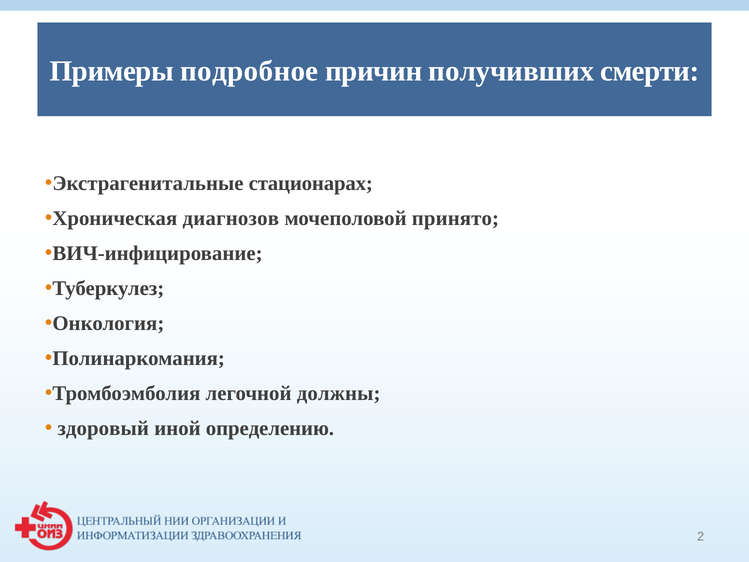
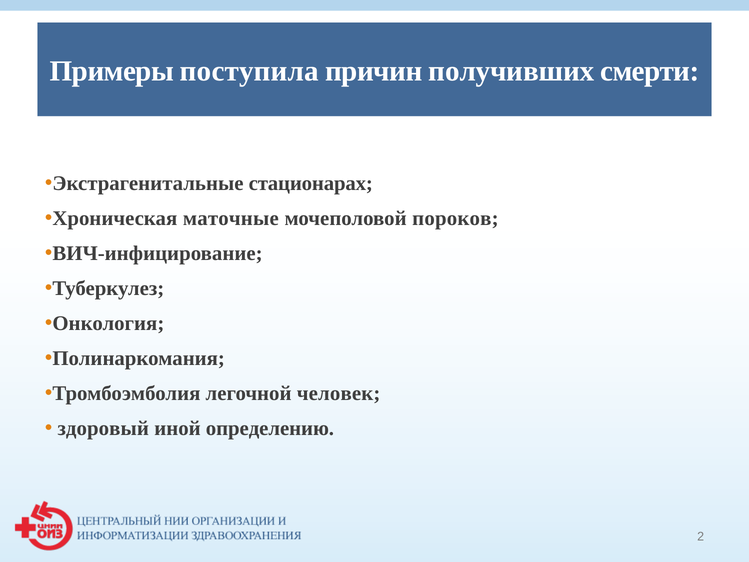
подробное: подробное -> поступила (249, 71)
диагнозов: диагнозов -> маточные (231, 218)
принято: принято -> пороков (455, 218)
должны: должны -> человек (339, 393)
